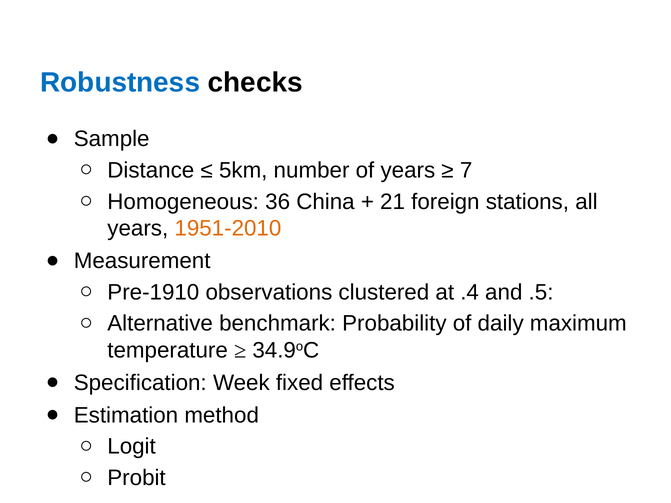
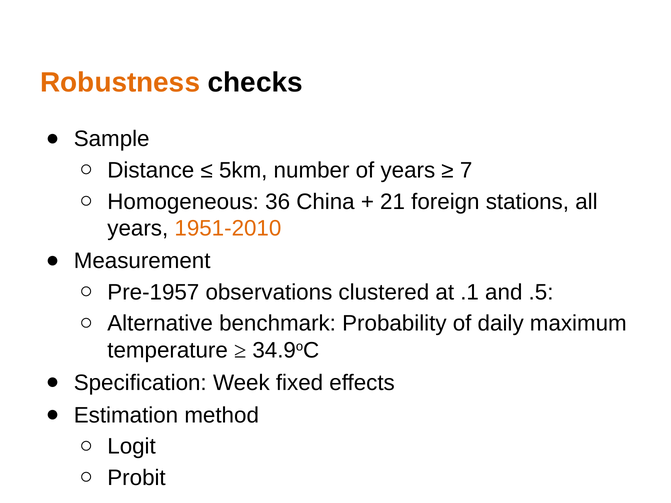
Robustness colour: blue -> orange (120, 82)
Pre-1910: Pre-1910 -> Pre-1957 (153, 292)
.4: .4 -> .1 (470, 292)
